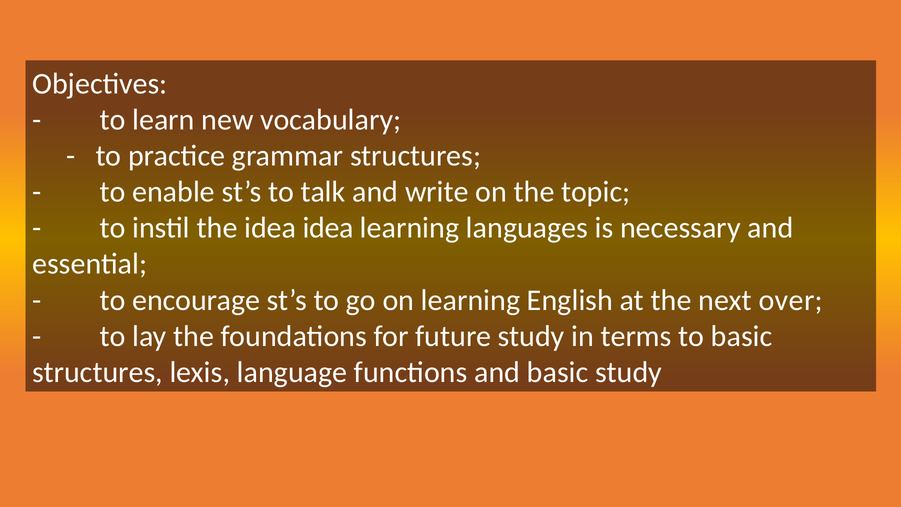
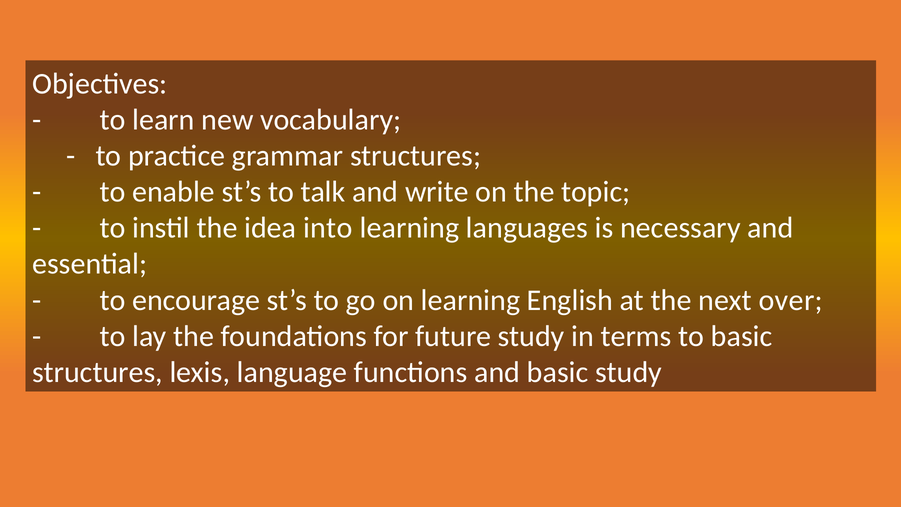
idea idea: idea -> into (328, 228)
